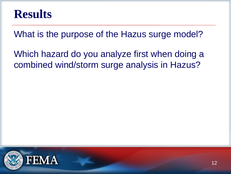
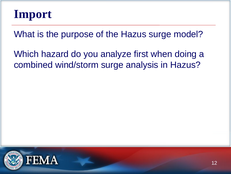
Results: Results -> Import (33, 14)
